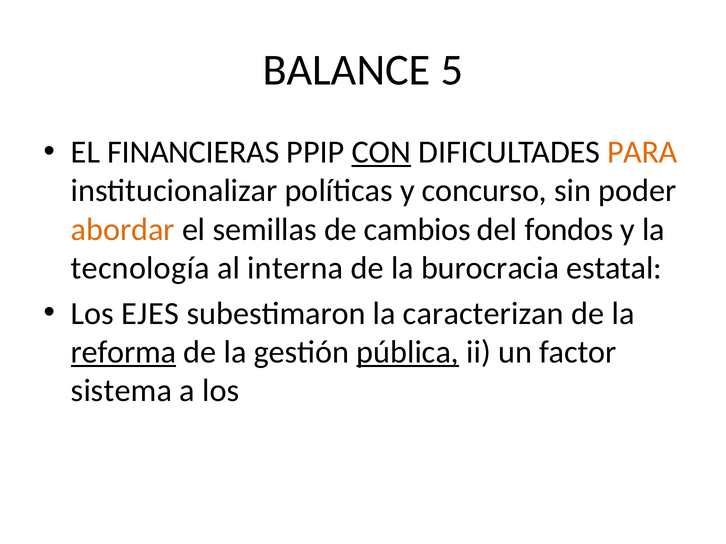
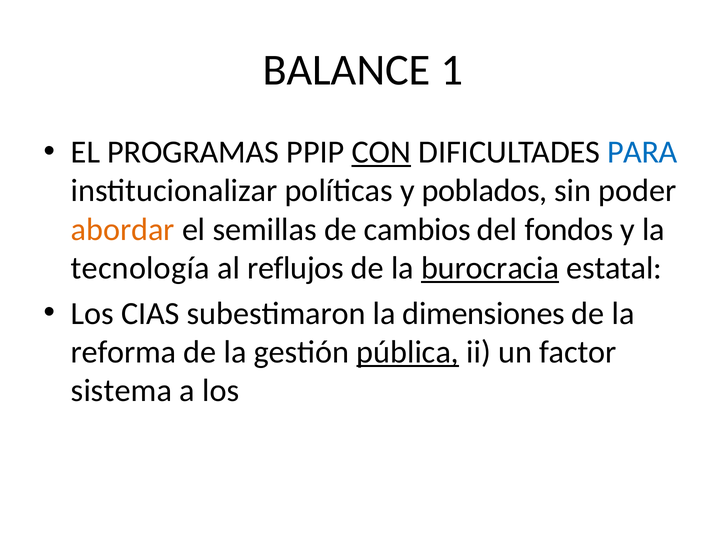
5: 5 -> 1 (452, 70)
FINANCIERAS: FINANCIERAS -> PROGRAMAS (193, 152)
PARA colour: orange -> blue (642, 152)
concurso: concurso -> poblados (484, 191)
interna: interna -> reflujos (296, 268)
burocracia underline: none -> present (490, 268)
EJES: EJES -> CIAS (150, 314)
caracterizan: caracterizan -> dimensiones (484, 314)
reforma underline: present -> none (124, 352)
